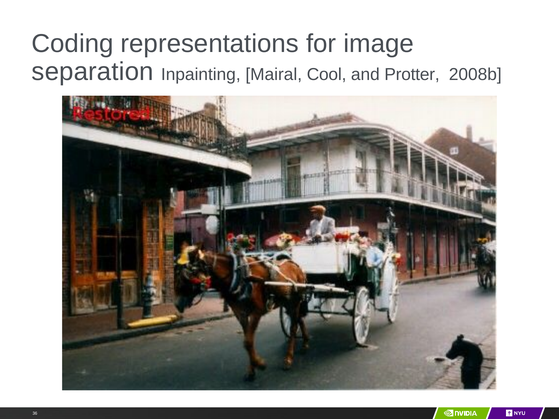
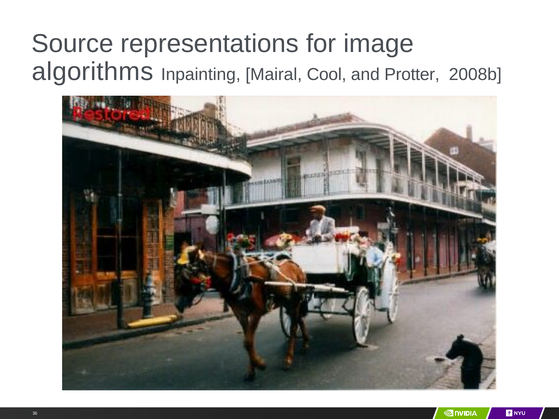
Coding: Coding -> Source (73, 44)
separation: separation -> algorithms (93, 72)
